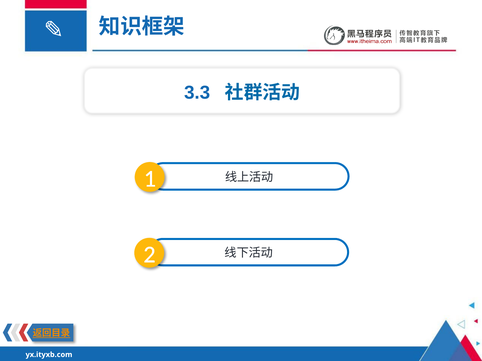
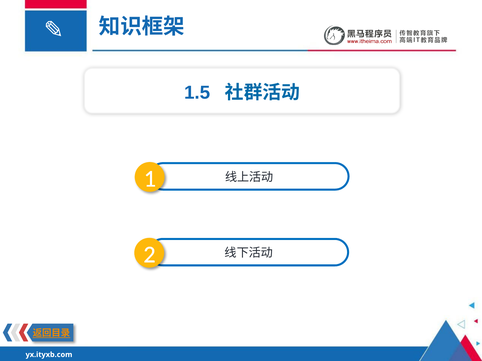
3.3: 3.3 -> 1.5 (197, 93)
